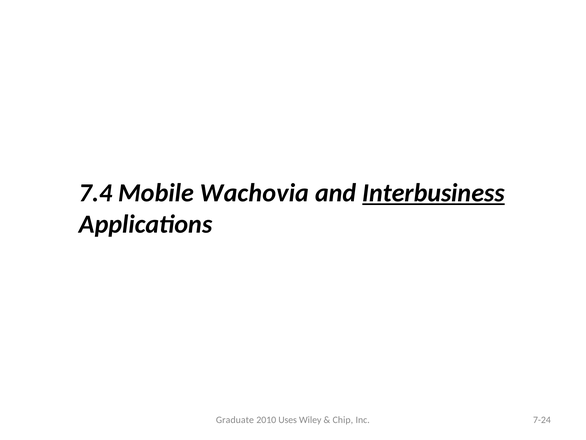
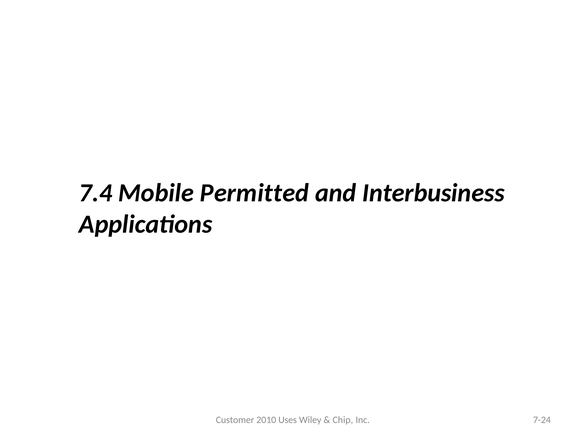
Wachovia: Wachovia -> Permitted (255, 193)
Interbusiness underline: present -> none (433, 193)
Graduate: Graduate -> Customer (235, 420)
